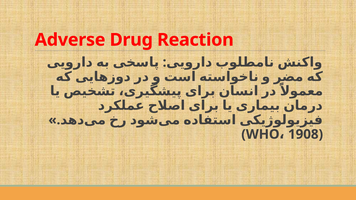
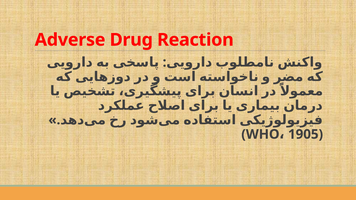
1908: 1908 -> 1905 (303, 134)
